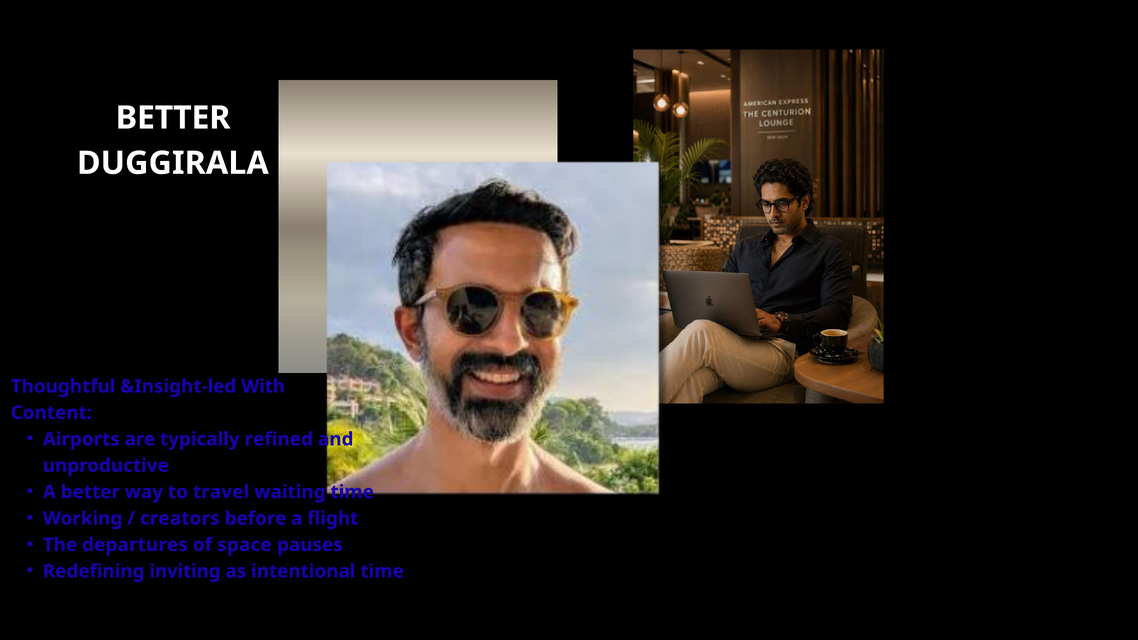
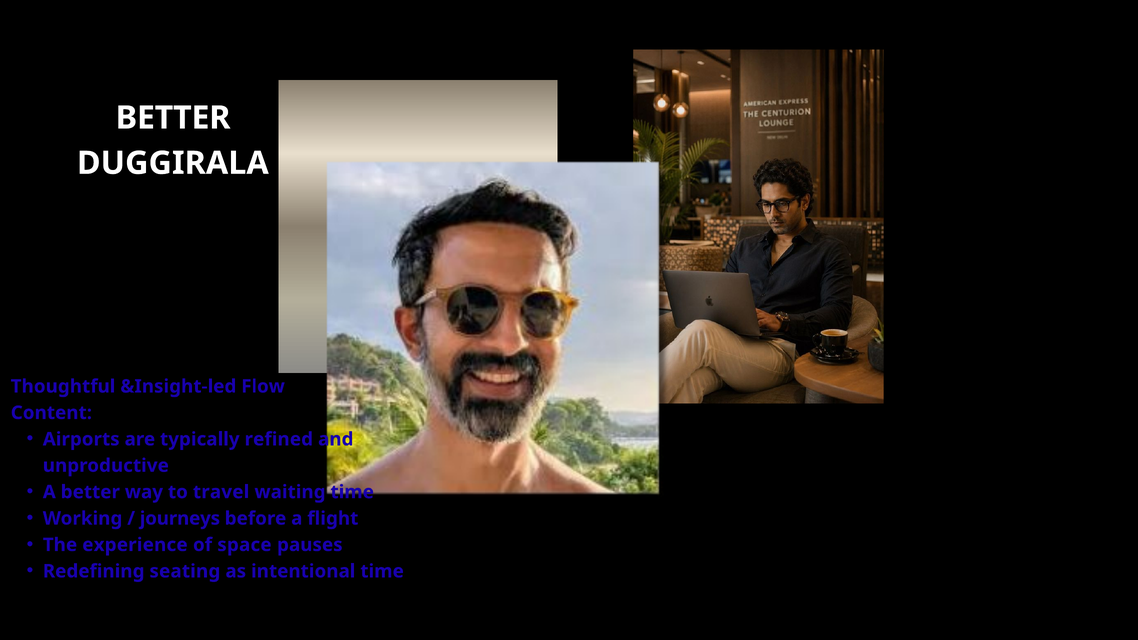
With: With -> Flow (263, 386)
creators: creators -> journeys (180, 519)
departures: departures -> experience (135, 545)
inviting: inviting -> seating (185, 571)
